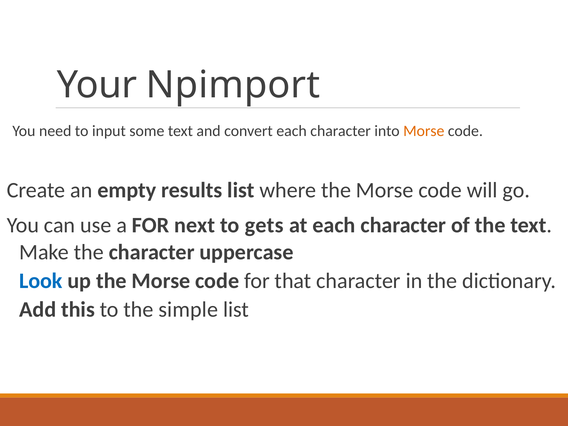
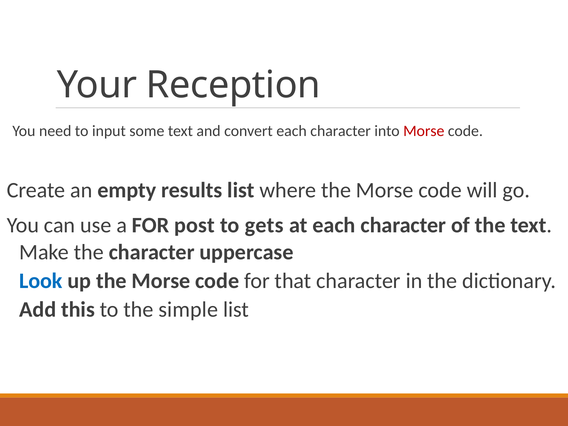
Npimport: Npimport -> Reception (233, 85)
Morse colour: orange -> red (424, 131)
next: next -> post (195, 225)
